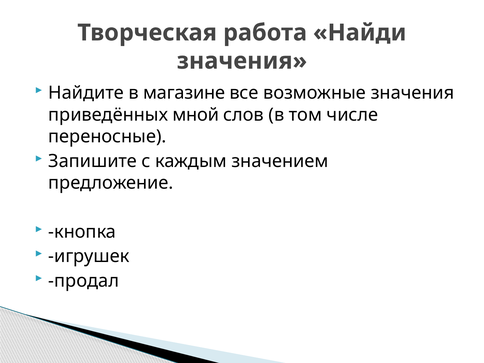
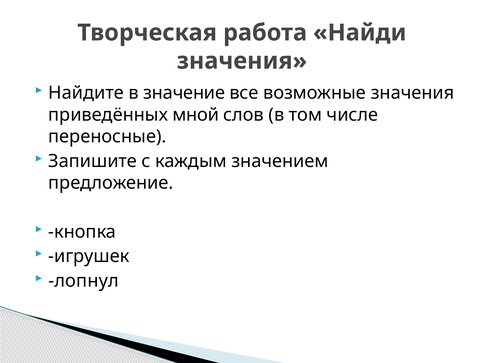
магазине: магазине -> значение (184, 93)
продал: продал -> лопнул (84, 281)
